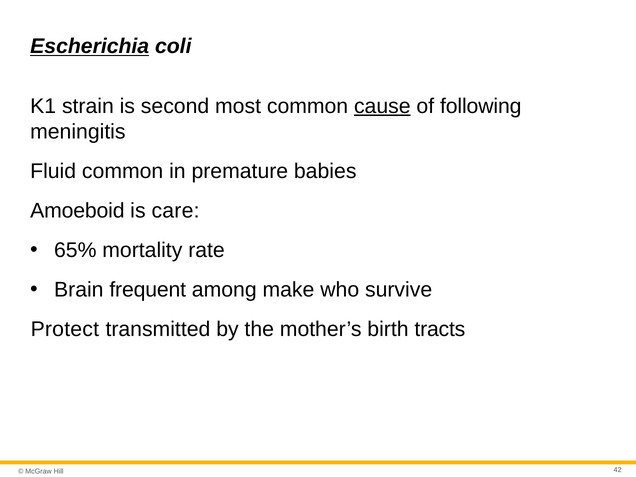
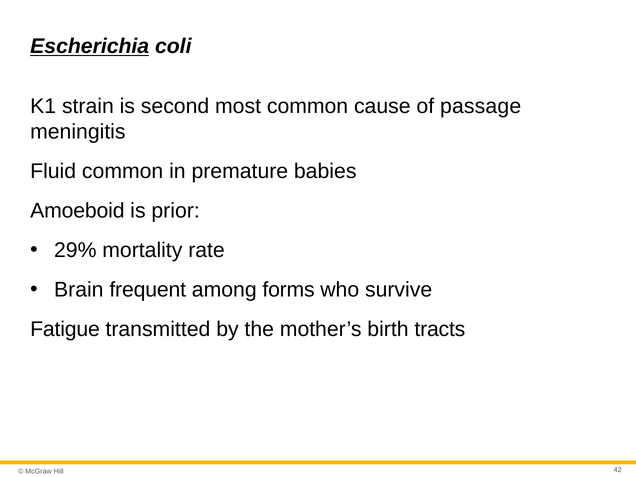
cause underline: present -> none (382, 106)
following: following -> passage (481, 106)
care: care -> prior (176, 211)
65%: 65% -> 29% (75, 250)
make: make -> forms (289, 290)
Protect: Protect -> Fatigue (65, 329)
